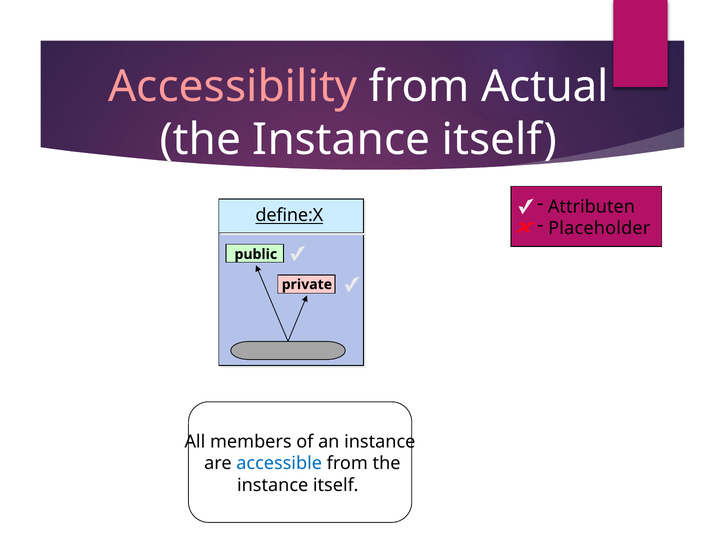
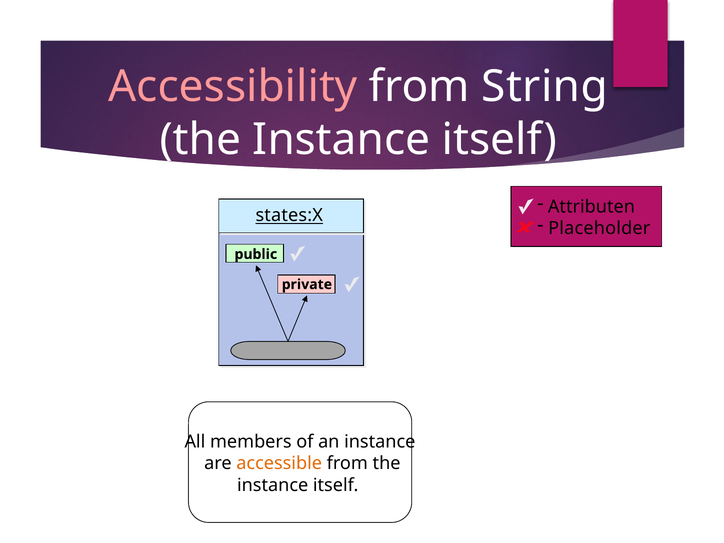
Actual: Actual -> String (545, 86)
define:X: define:X -> states:X (289, 215)
accessible colour: blue -> orange (279, 463)
